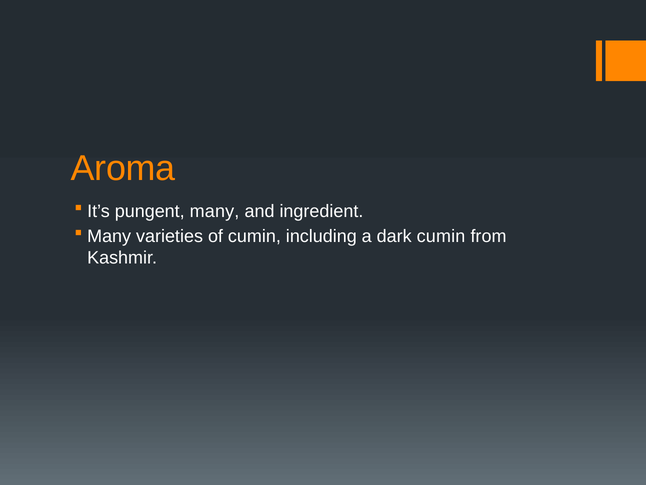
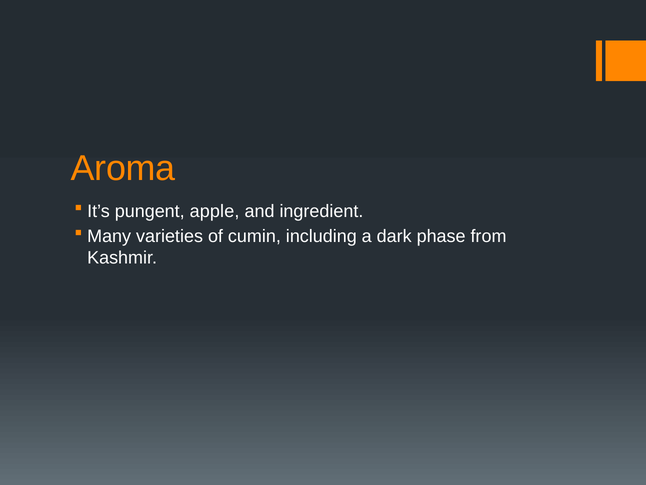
pungent many: many -> apple (215, 211)
dark cumin: cumin -> phase (441, 236)
